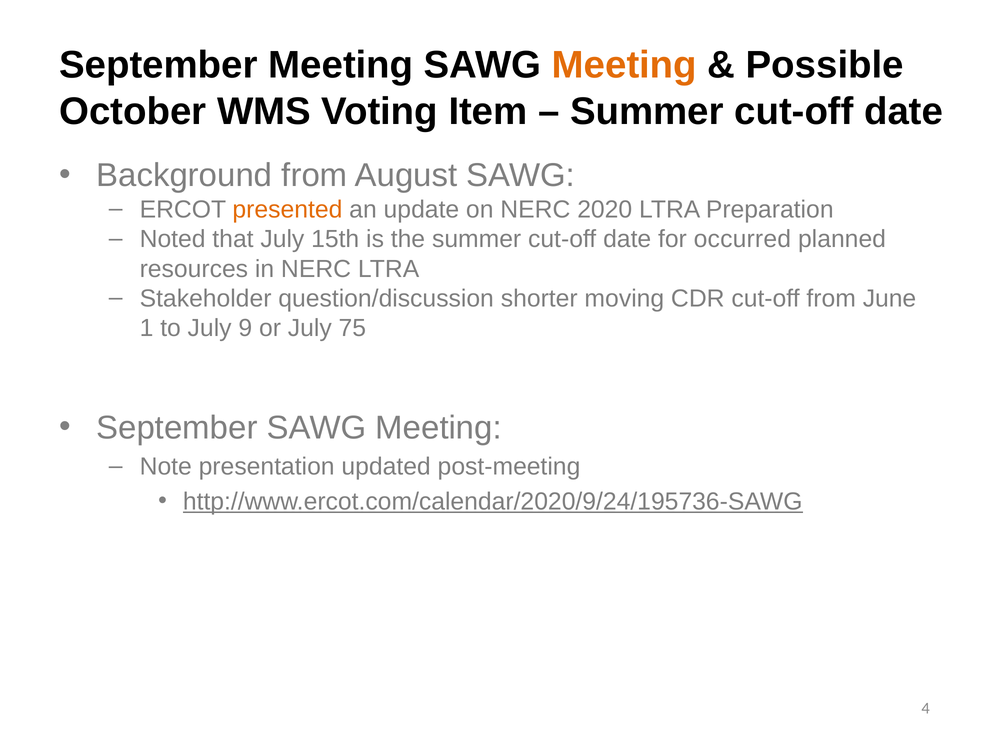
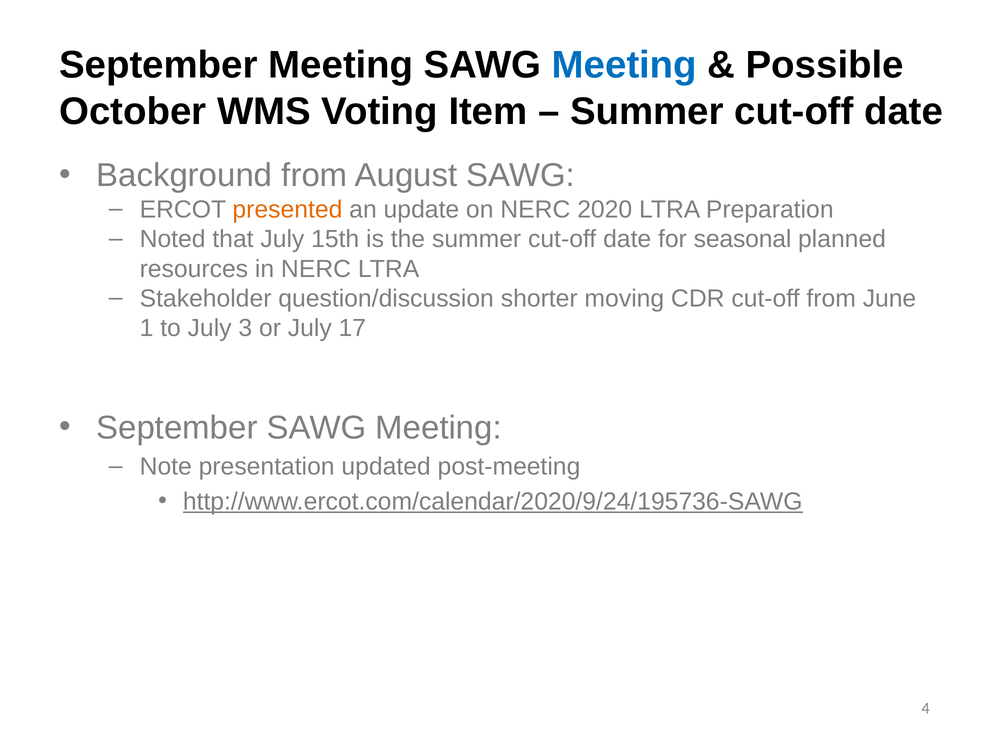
Meeting colour: orange -> blue (624, 65)
occurred: occurred -> seasonal (743, 239)
9: 9 -> 3 (245, 328)
75: 75 -> 17 (352, 328)
